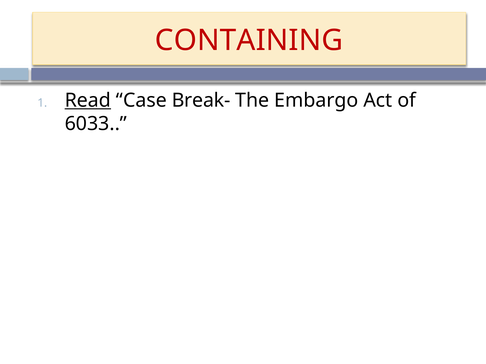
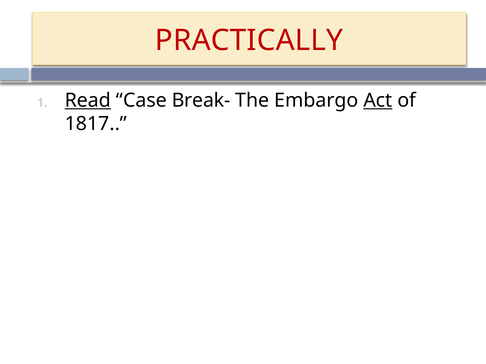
CONTAINING: CONTAINING -> PRACTICALLY (249, 41)
Act underline: none -> present (378, 101)
6033: 6033 -> 1817 (96, 124)
